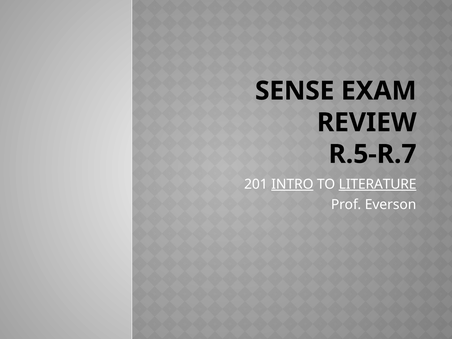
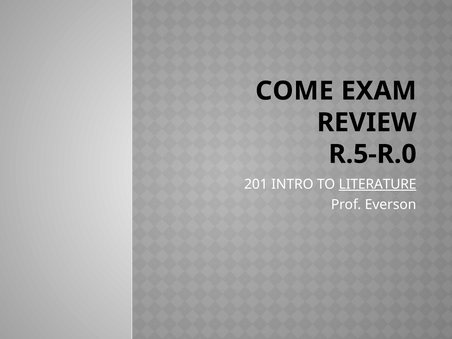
SENSE: SENSE -> COME (294, 91)
R.5-R.7: R.5-R.7 -> R.5-R.0 (373, 154)
INTRO underline: present -> none (292, 184)
